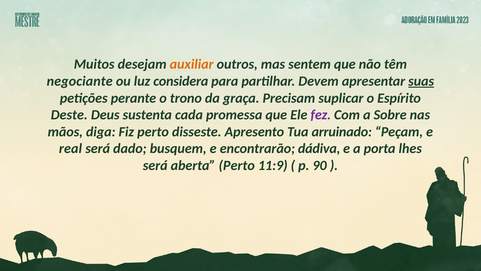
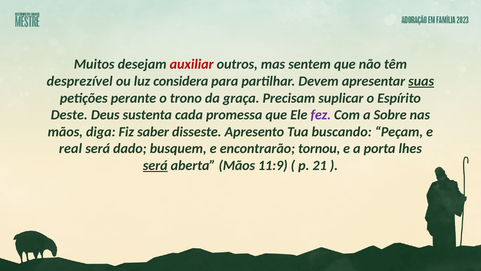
auxiliar colour: orange -> red (192, 64)
negociante: negociante -> desprezível (80, 81)
Fiz perto: perto -> saber (153, 132)
arruinado: arruinado -> buscando (342, 132)
dádiva: dádiva -> tornou (319, 148)
será underline: none -> present (155, 165)
aberta Perto: Perto -> Mãos (237, 165)
90: 90 -> 21 (320, 165)
